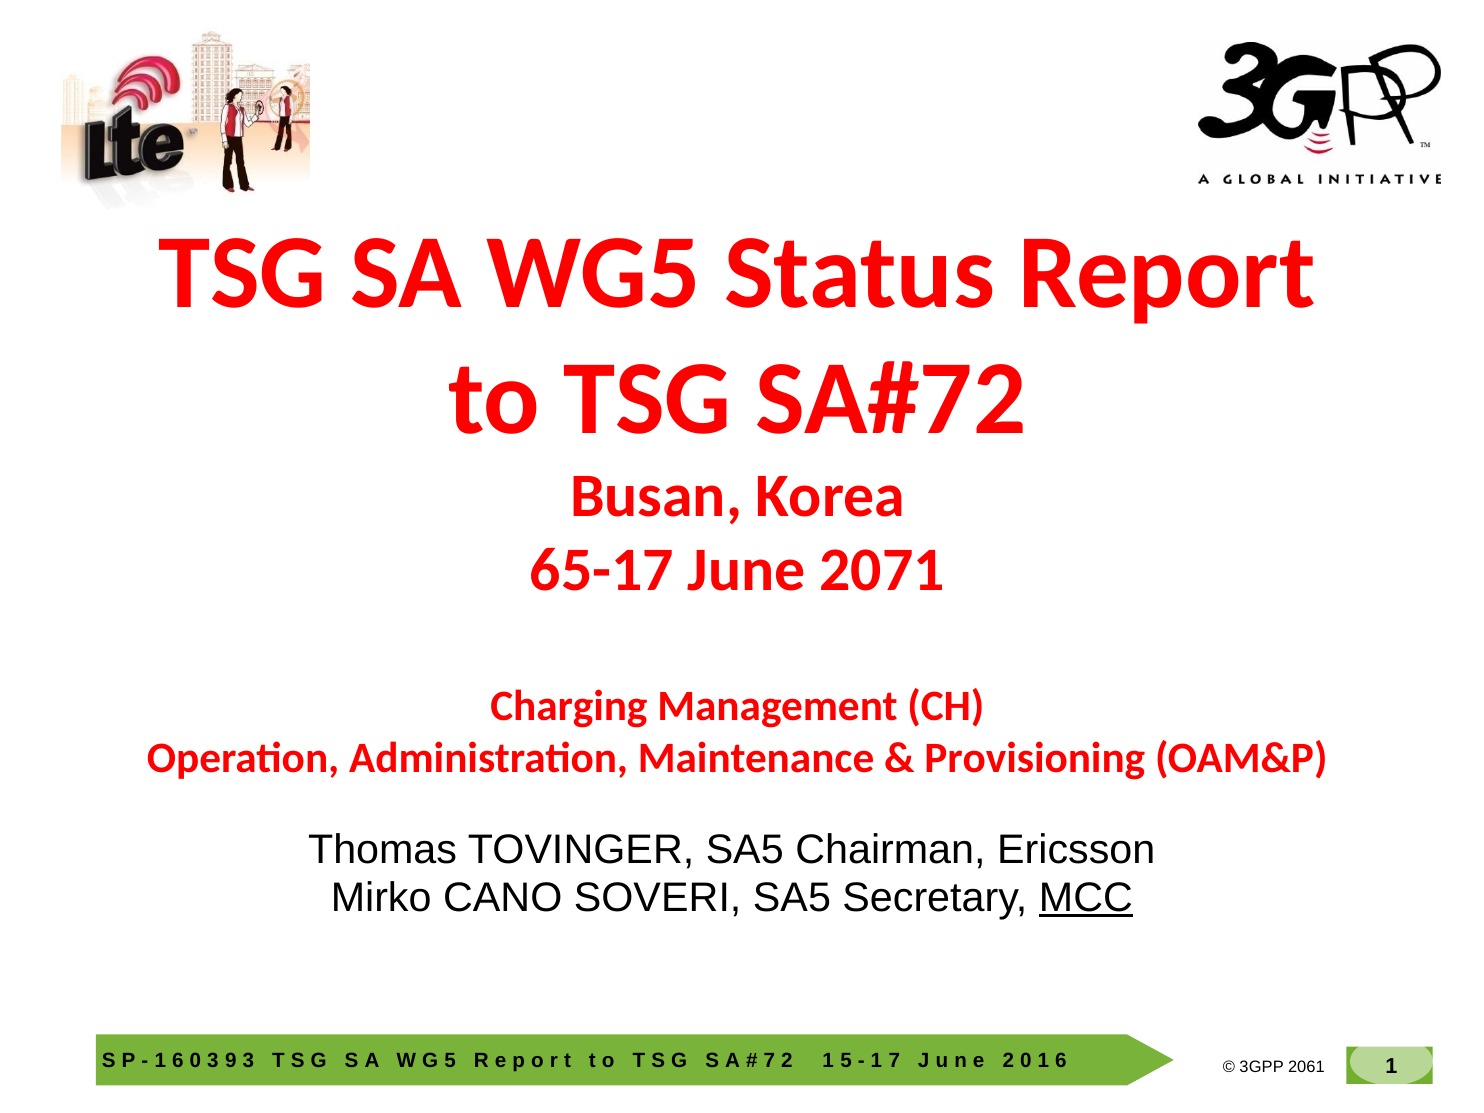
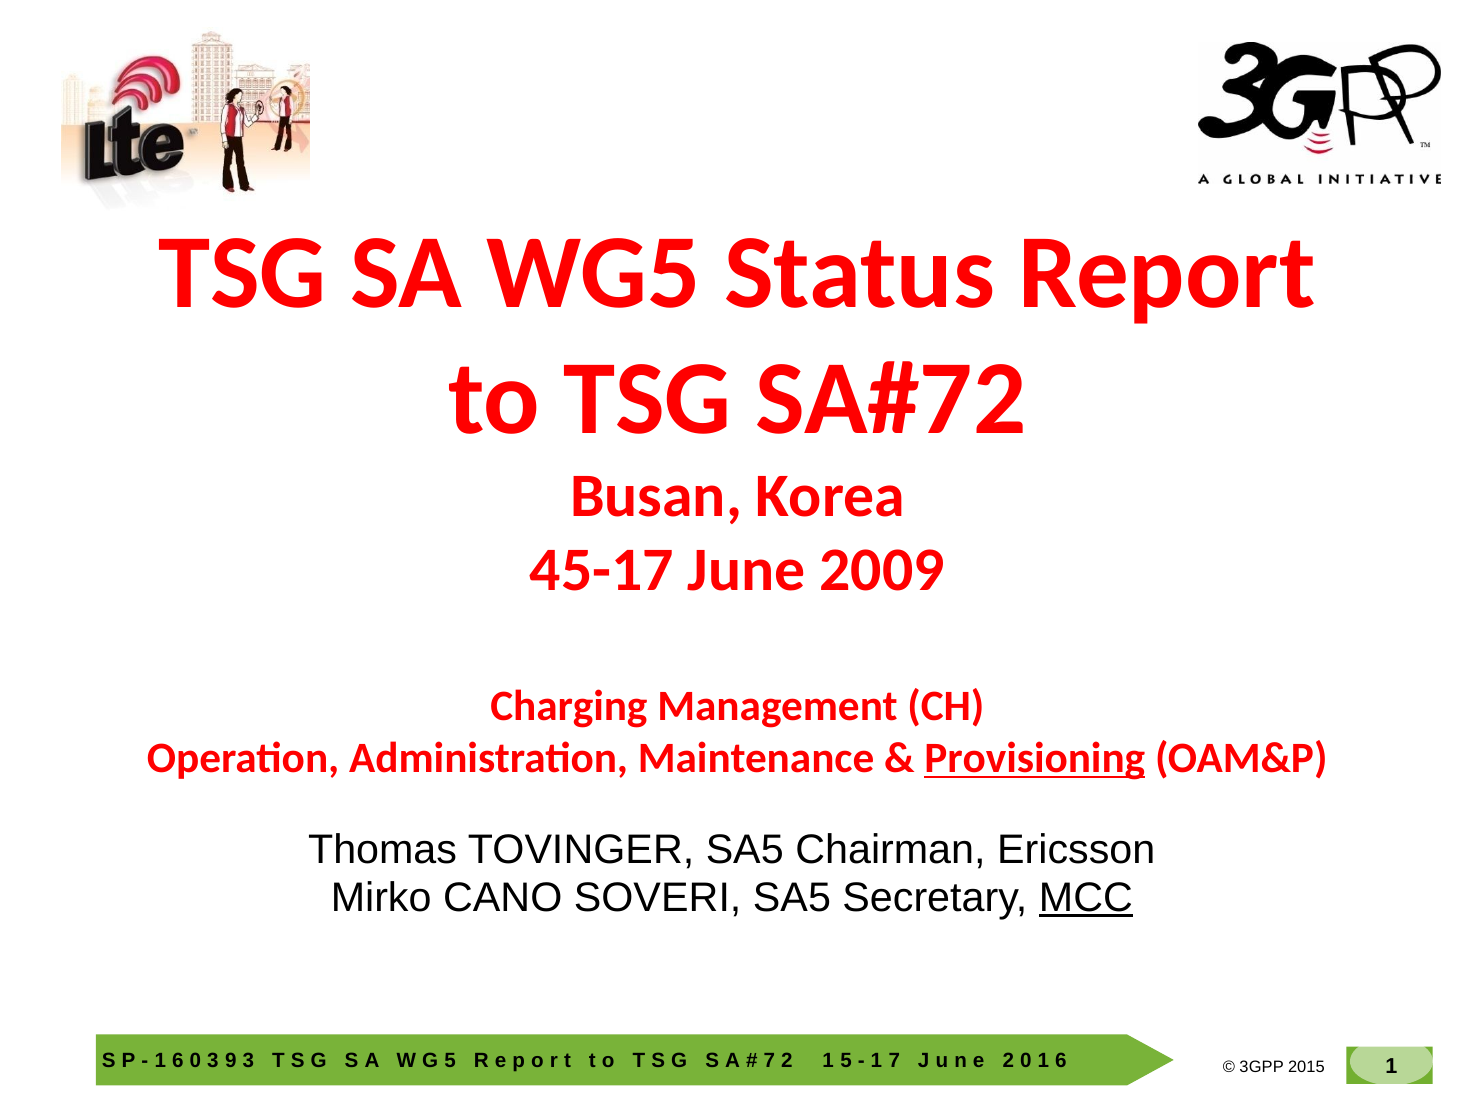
65-17: 65-17 -> 45-17 (602, 570)
2071: 2071 -> 2009 (882, 570)
Provisioning underline: none -> present (1035, 758)
2061: 2061 -> 2015 (1306, 1067)
